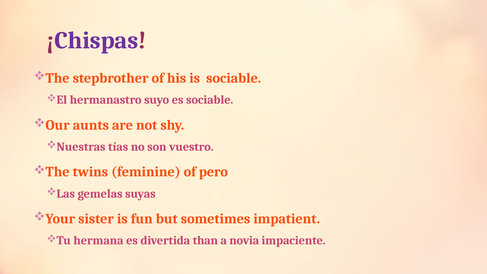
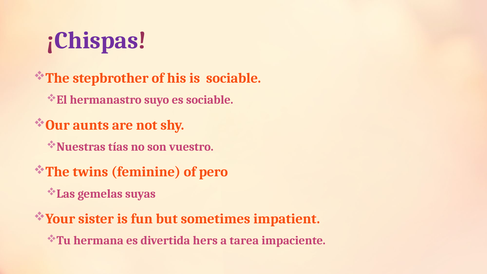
than: than -> hers (205, 241)
novia: novia -> tarea (244, 241)
